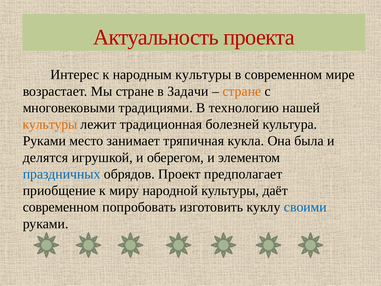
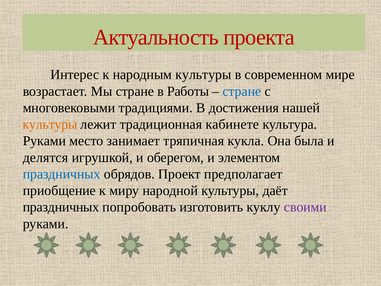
Задачи: Задачи -> Работы (188, 91)
стране colour: orange -> blue (242, 91)
технологию: технологию -> достижения (244, 108)
болезней: болезней -> кабинете (232, 124)
современном: современном -> праздничных (61, 207)
своими colour: blue -> purple (305, 207)
